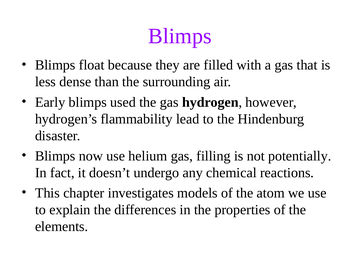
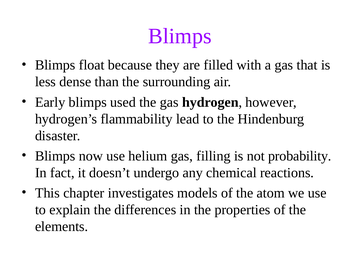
potentially: potentially -> probability (300, 156)
